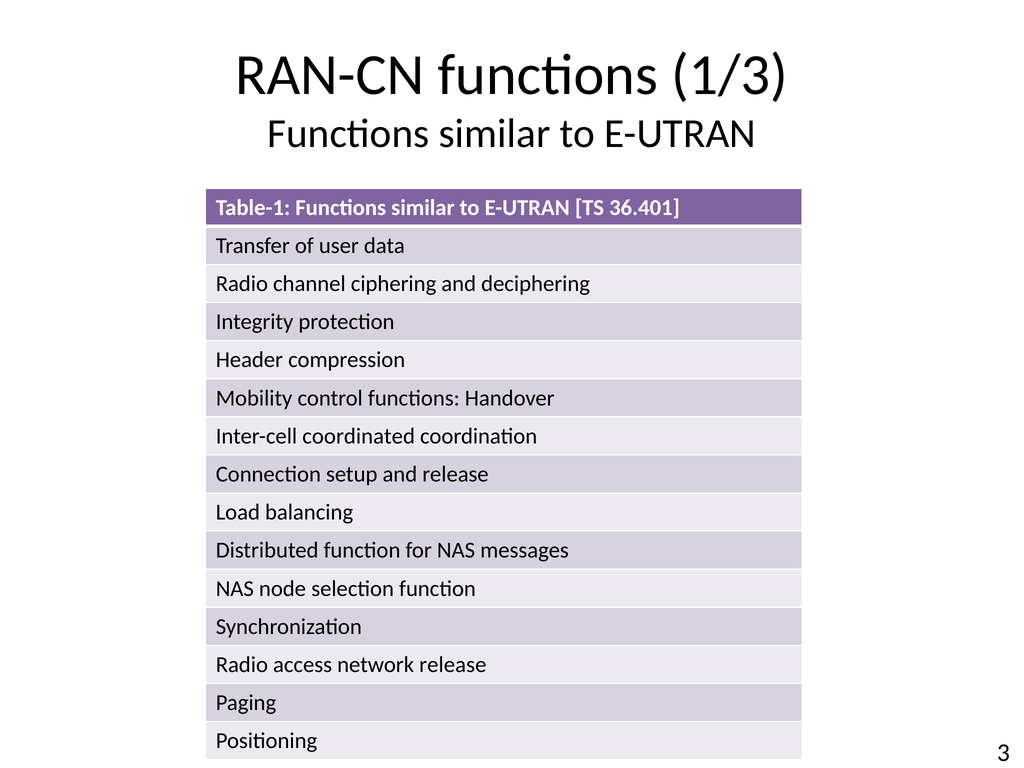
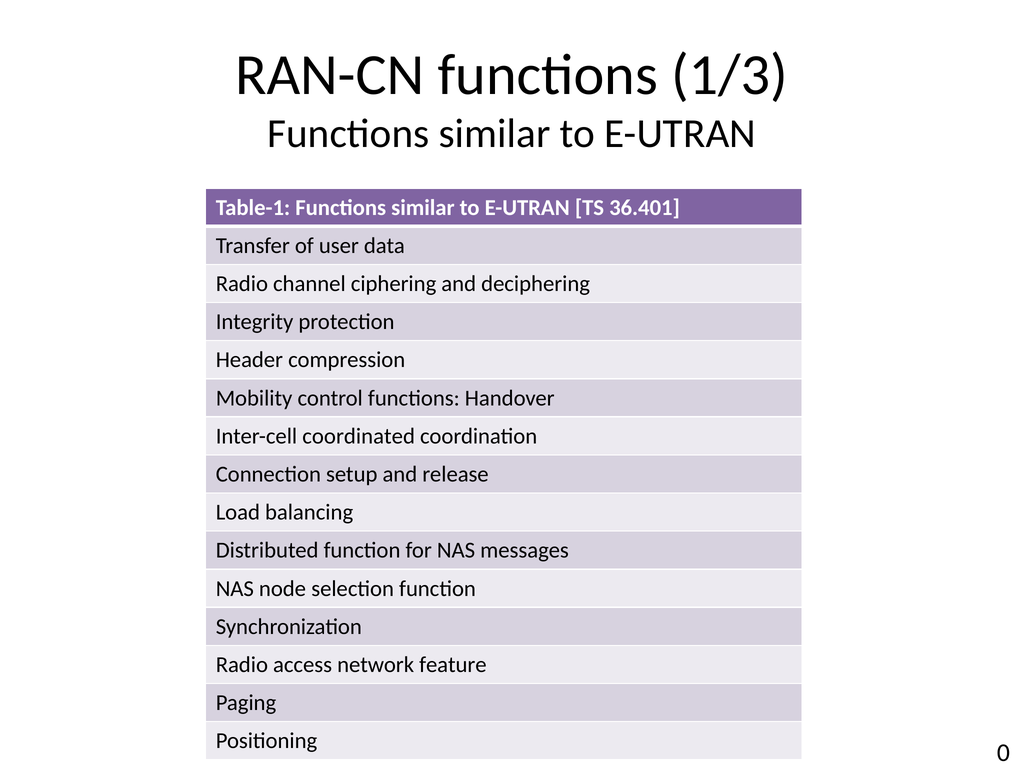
network release: release -> feature (453, 665)
3: 3 -> 0 (1003, 753)
